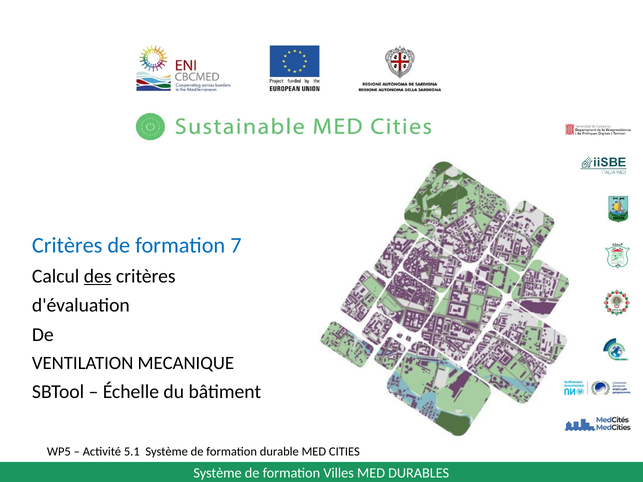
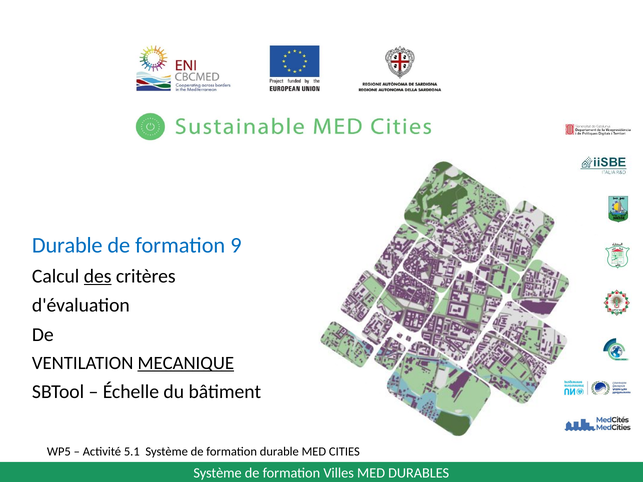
Critères: Critères -> Durable (67, 246)
7: 7 -> 9 (236, 246)
MECANIQUE underline: none -> present (186, 363)
